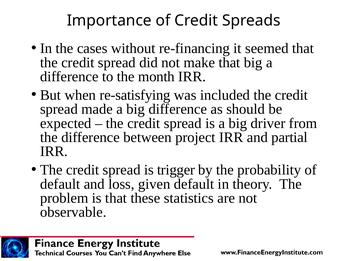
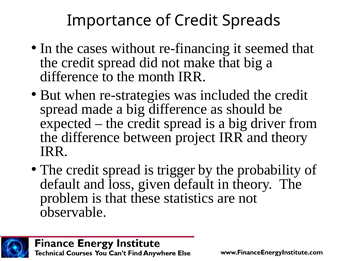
re-satisfying: re-satisfying -> re-strategies (135, 95)
and partial: partial -> theory (290, 137)
